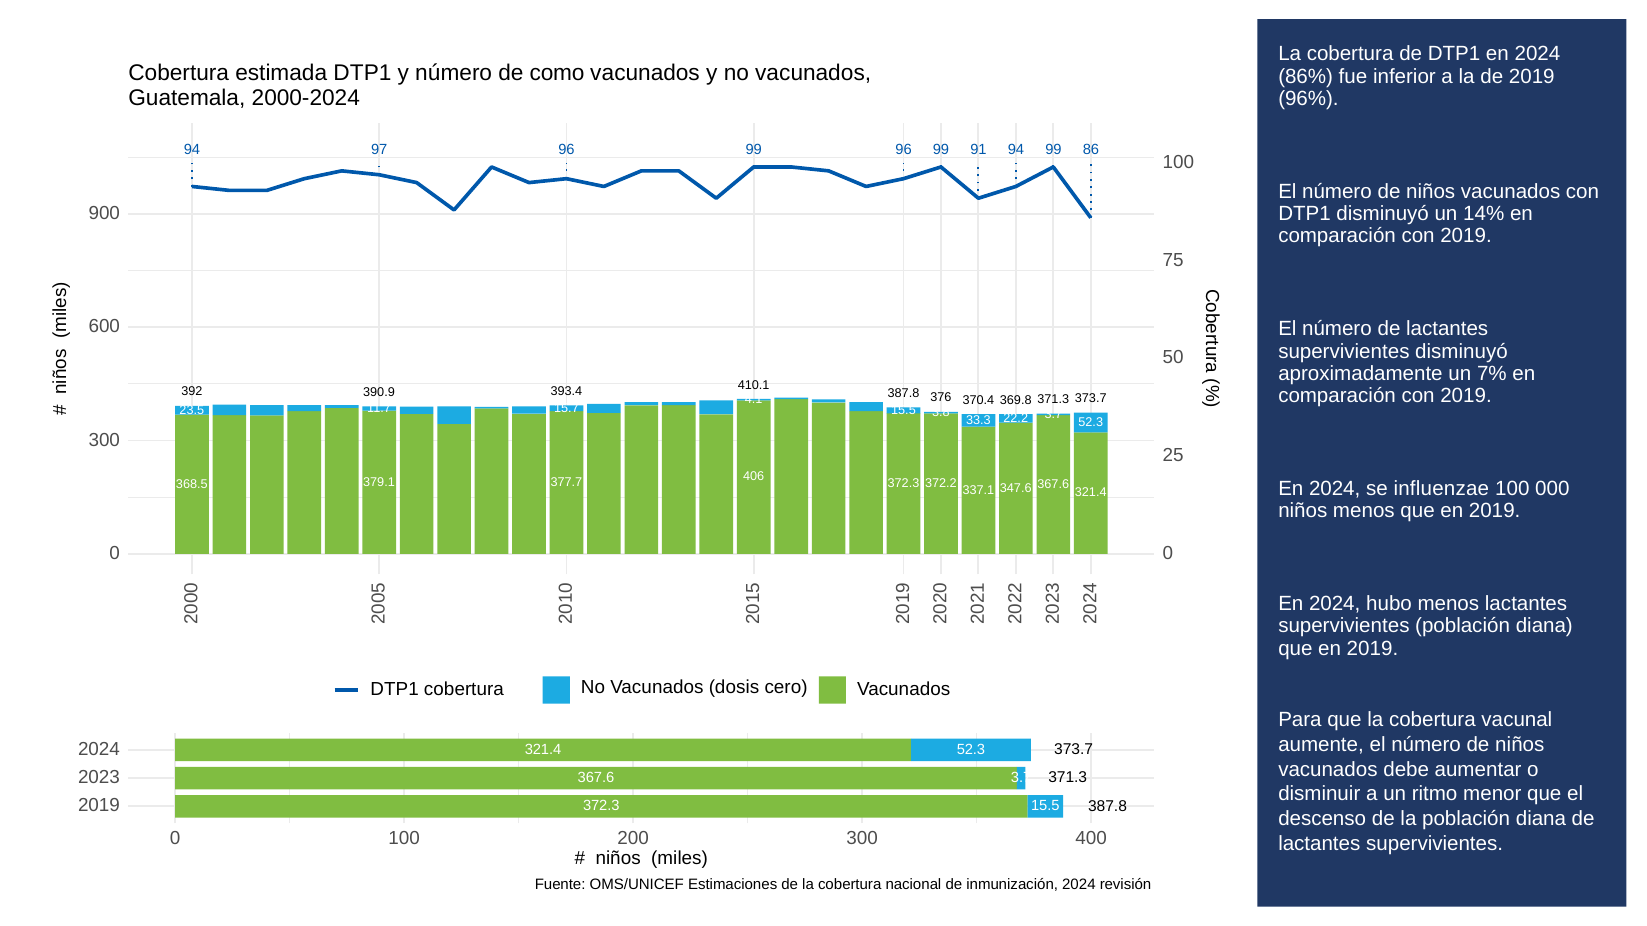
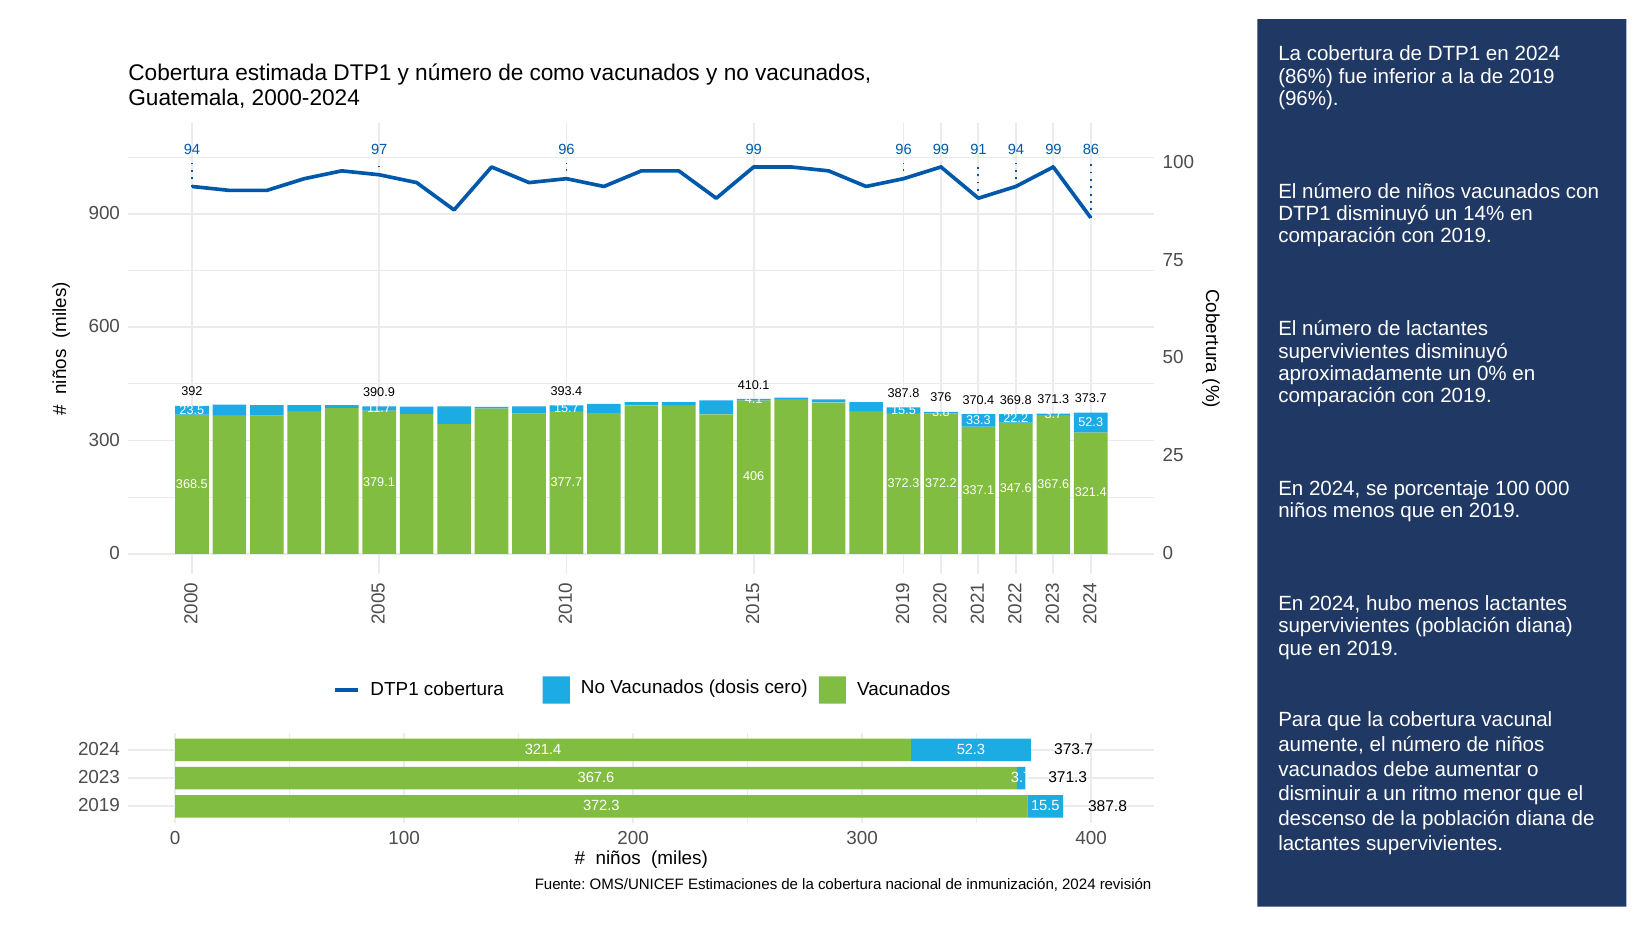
7%: 7% -> 0% (1492, 374)
influenzae: influenzae -> porcentaje (1441, 489)
